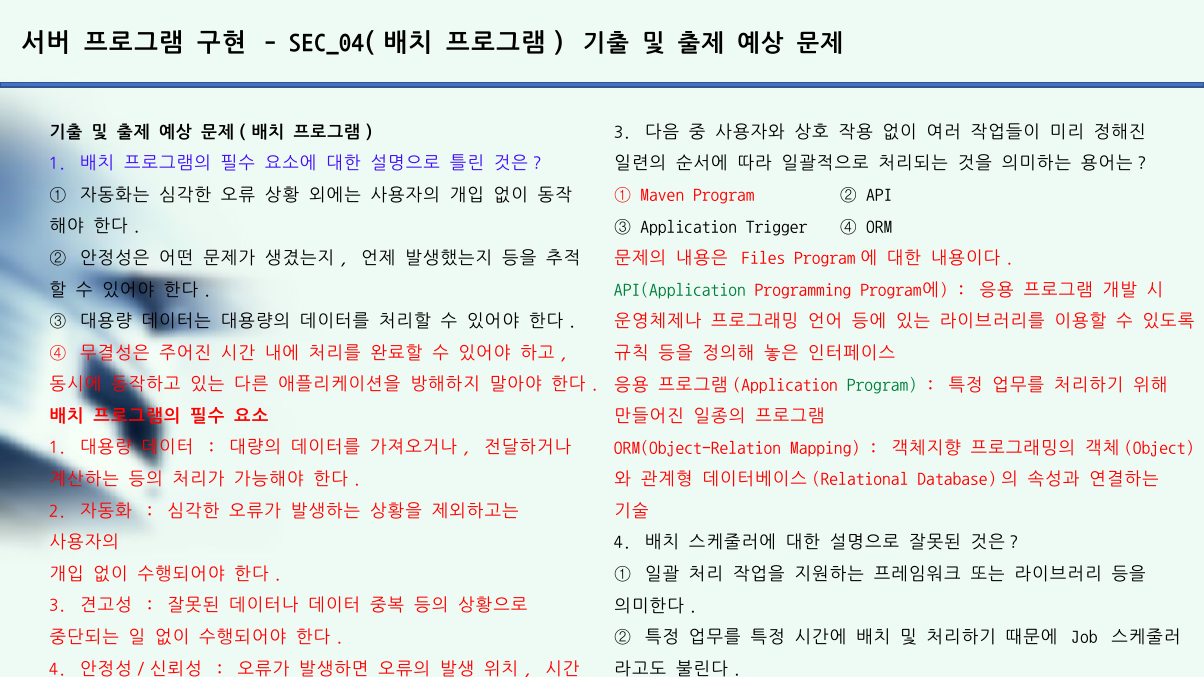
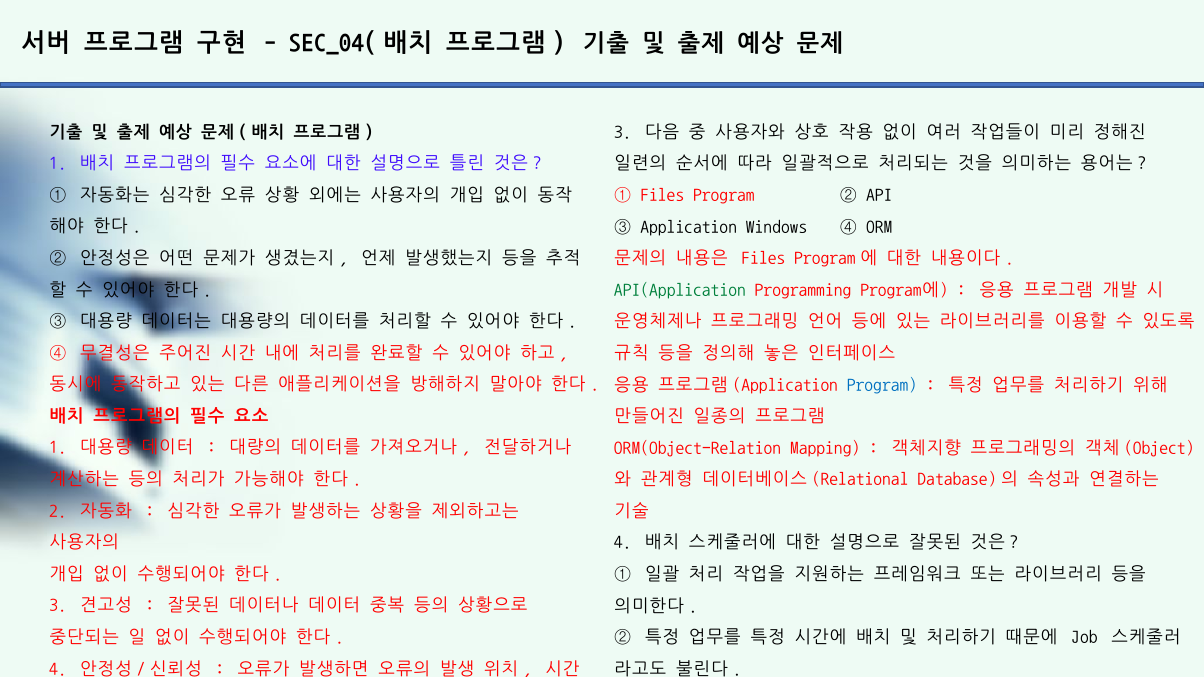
① Maven: Maven -> Files (662, 195)
Application Trigger: Trigger -> Windows (777, 226)
Program colour: green -> blue (882, 384)
